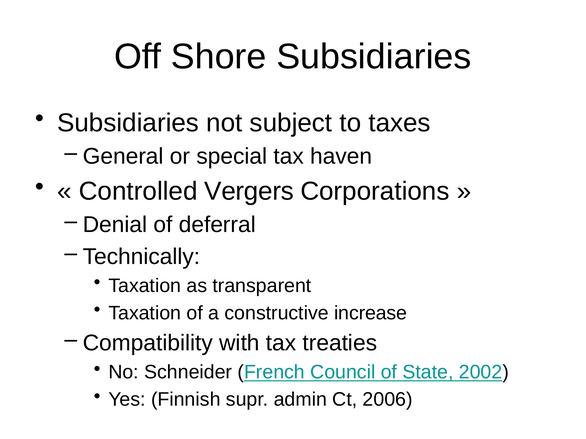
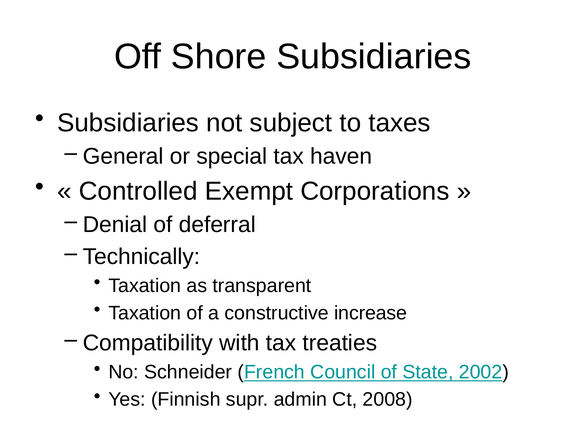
Vergers: Vergers -> Exempt (249, 191)
2006: 2006 -> 2008 (388, 400)
